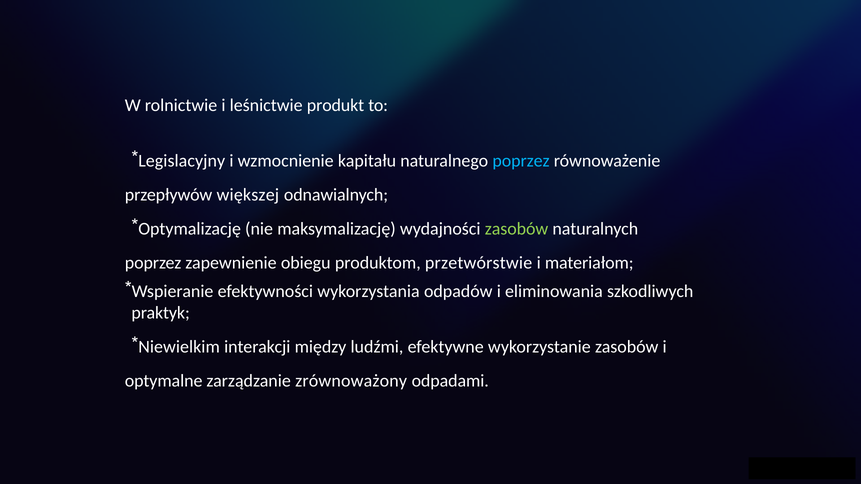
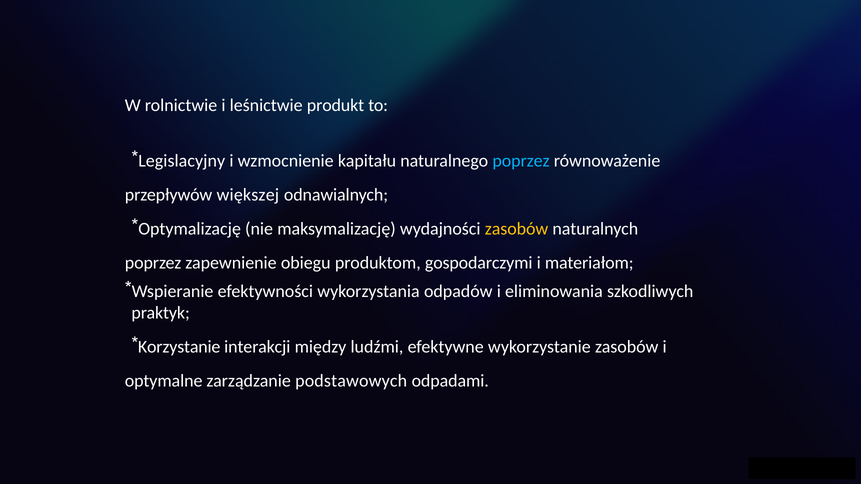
zasobów colour: light green -> yellow (517, 229)
przetwórstwie: przetwórstwie -> gospodarczymi (479, 263)
Niewielkim: Niewielkim -> Korzystanie (179, 347)
zrównoważony: zrównoważony -> podstawowych (351, 381)
